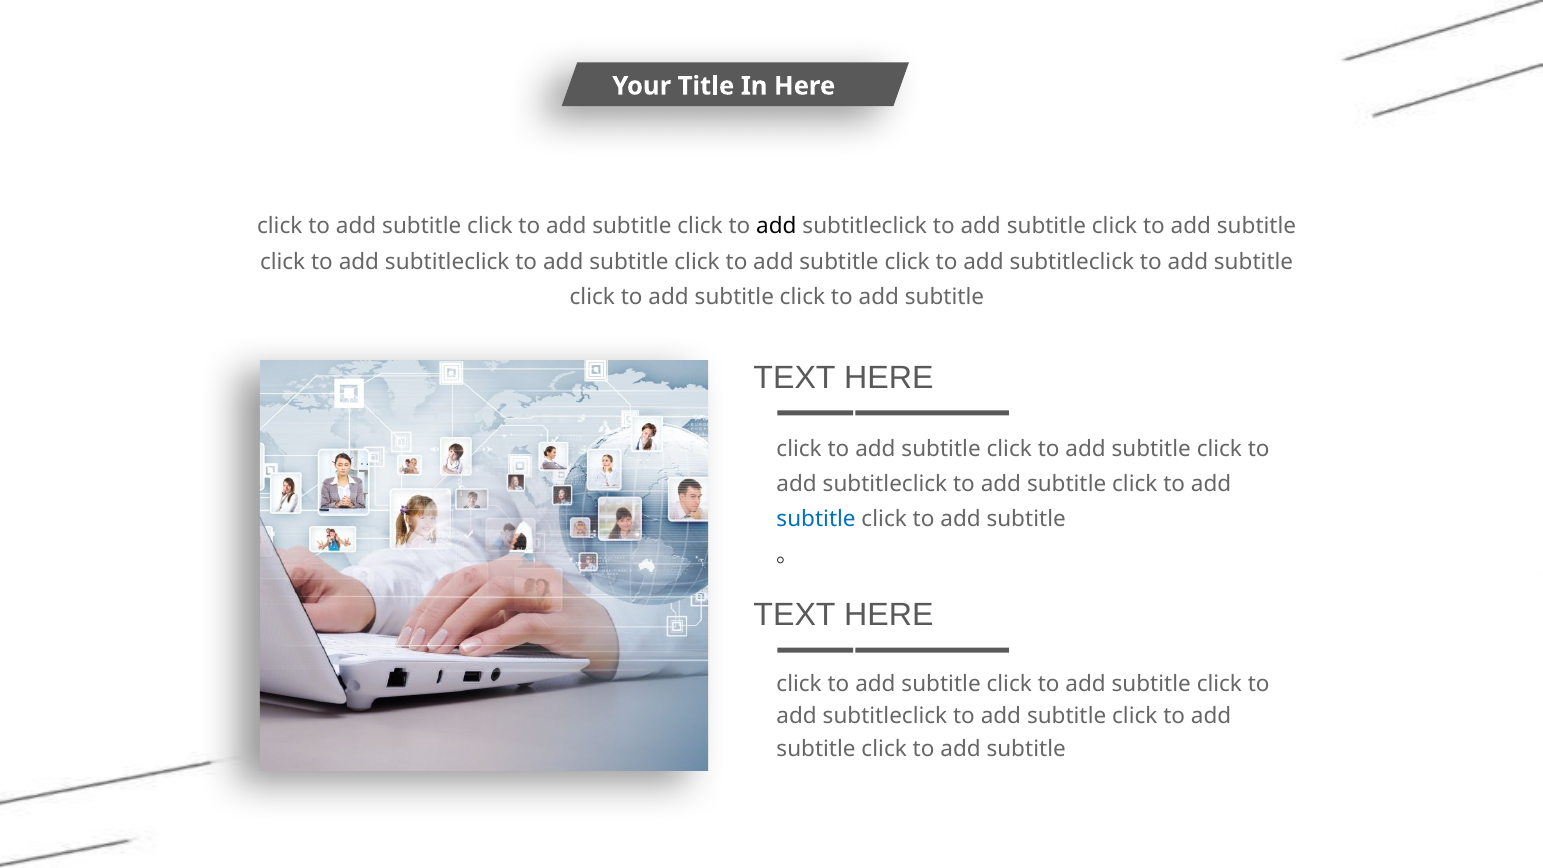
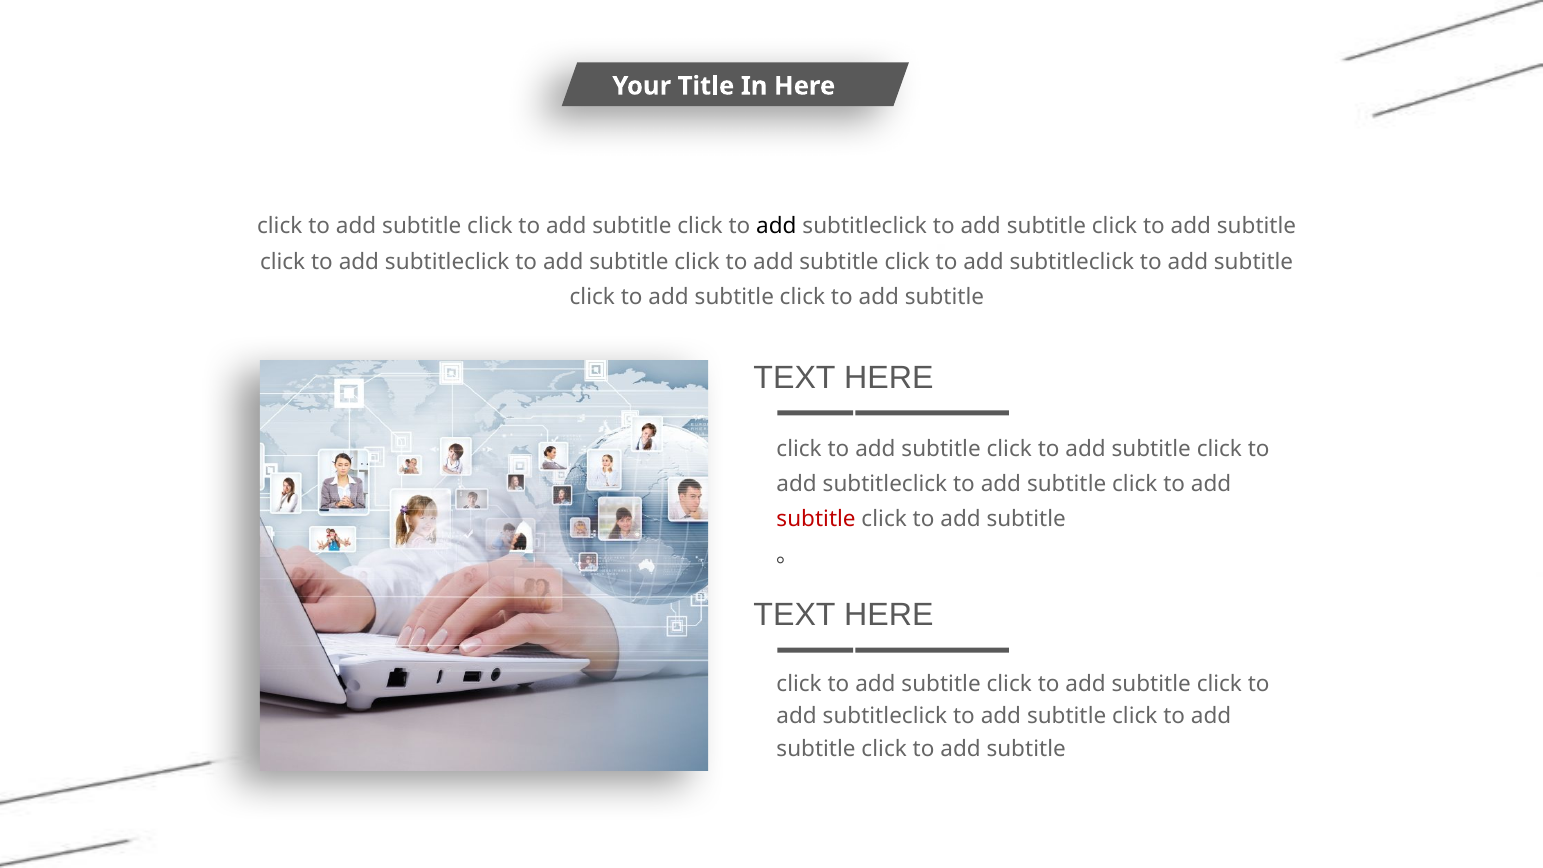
subtitle colour: blue -> red (816, 519)
